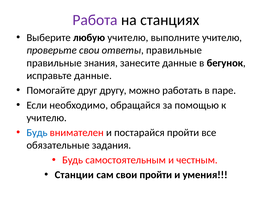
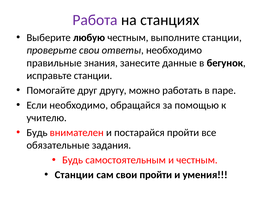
любую учителю: учителю -> честным (128, 38)
выполните учителю: учителю -> станции (222, 38)
ответы правильные: правильные -> необходимо (174, 50)
исправьте данные: данные -> станции (93, 76)
Будь colour: blue -> black (37, 133)
